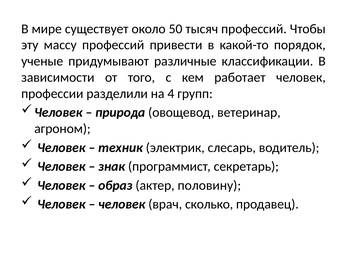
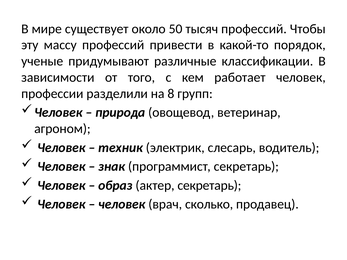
4: 4 -> 8 (171, 94)
актер половину: половину -> секретарь (209, 186)
